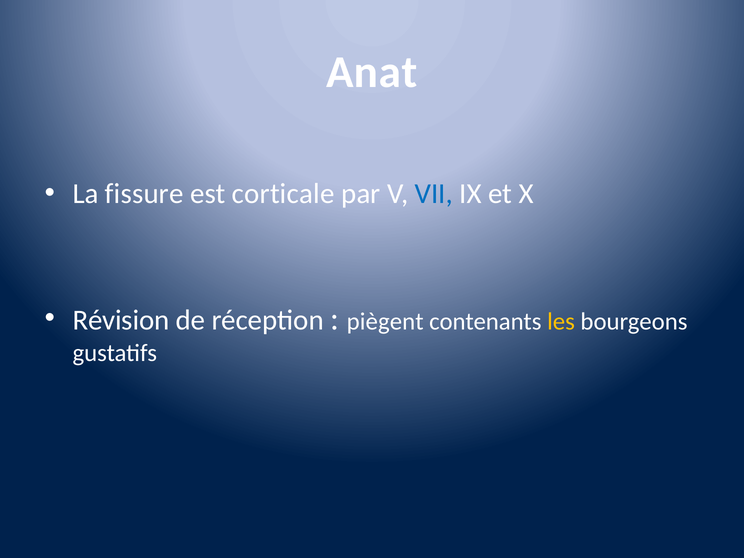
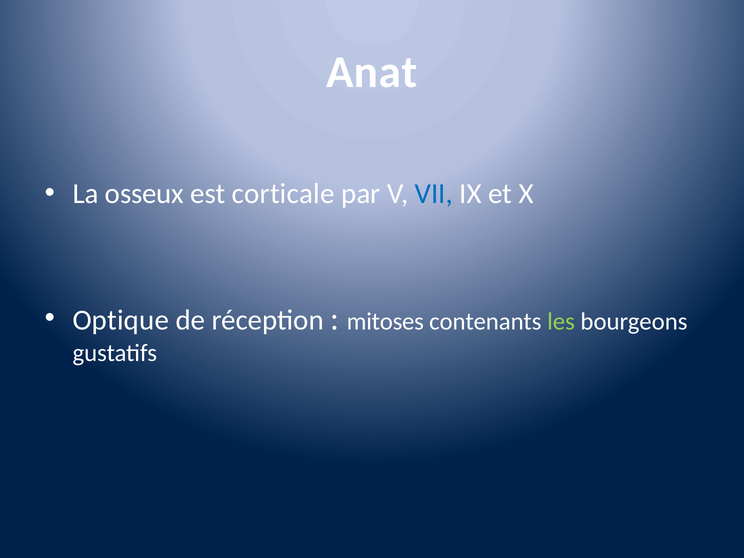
fissure: fissure -> osseux (144, 194)
Révision: Révision -> Optique (121, 320)
piègent: piègent -> mitoses (385, 322)
les colour: yellow -> light green (561, 322)
